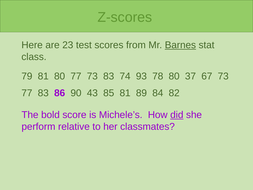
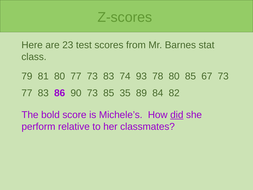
Barnes underline: present -> none (180, 45)
80 37: 37 -> 85 (190, 76)
90 43: 43 -> 73 (92, 93)
85 81: 81 -> 35 (125, 93)
